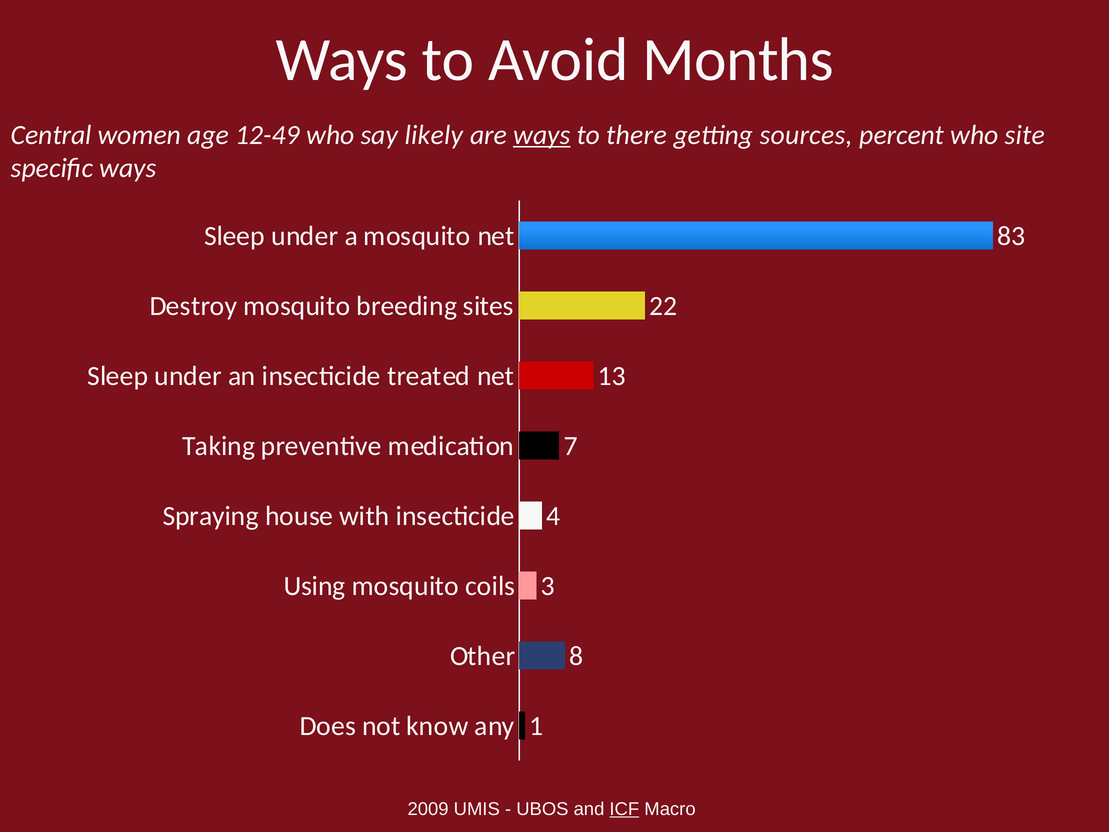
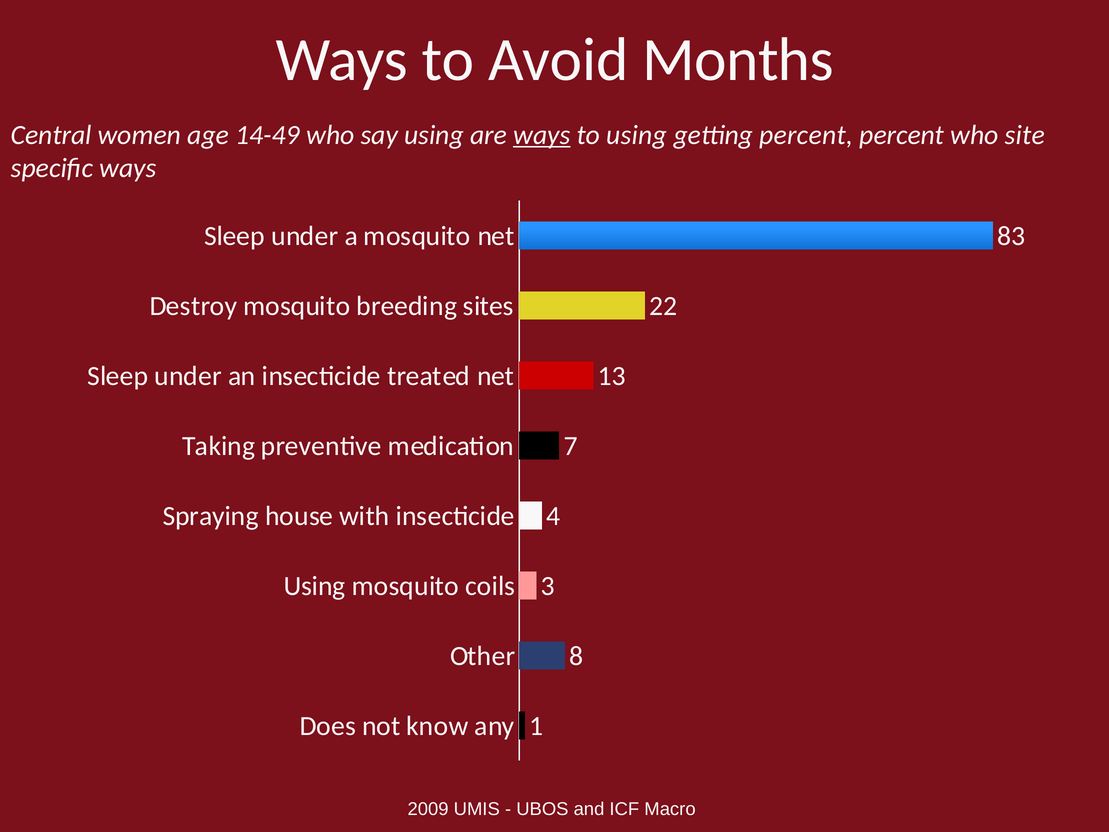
12-49: 12-49 -> 14-49 (268, 135)
say likely: likely -> using (434, 135)
to there: there -> using (637, 135)
getting sources: sources -> percent (806, 135)
ICF underline: present -> none (624, 809)
